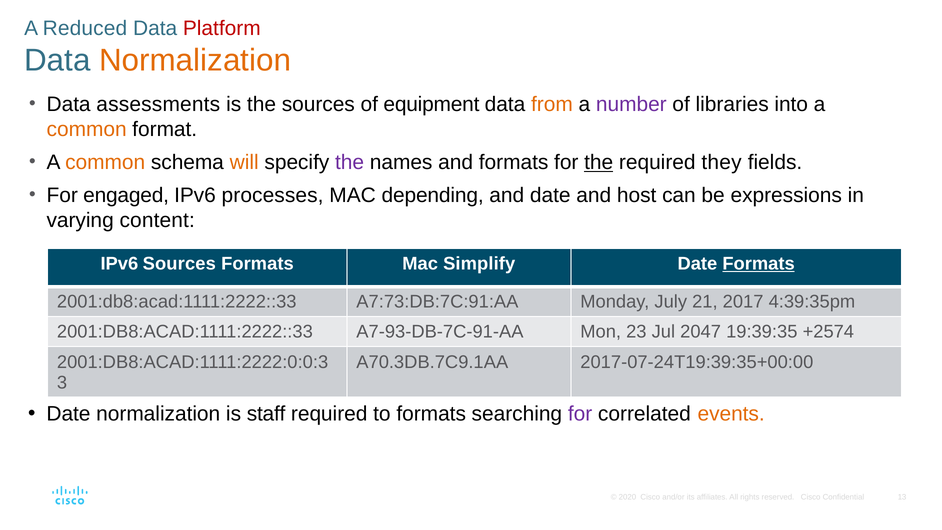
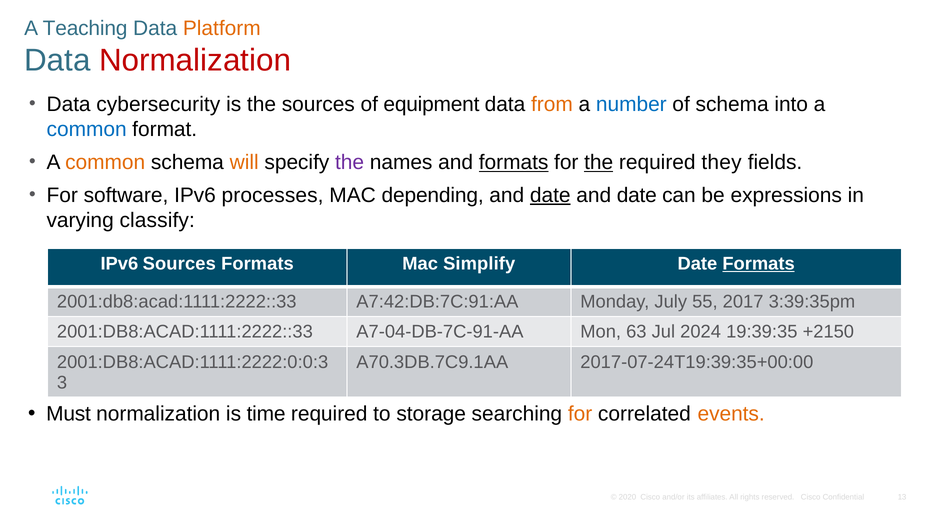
Reduced: Reduced -> Teaching (85, 28)
Platform colour: red -> orange (222, 28)
Normalization colour: orange -> red (195, 60)
assessments: assessments -> cybersecurity (158, 104)
number colour: purple -> blue (631, 104)
of libraries: libraries -> schema (732, 104)
common colour: orange -> blue (87, 129)
formats underline: none -> present (514, 162)
engaged: engaged -> software (126, 195)
date underline: none -> present (550, 195)
host: host -> date (637, 195)
content: content -> classify (157, 220)
A7:73:DB:7C:91:AA: A7:73:DB:7C:91:AA -> A7:42:DB:7C:91:AA (437, 302)
21: 21 -> 55 (705, 302)
4:39:35pm: 4:39:35pm -> 3:39:35pm (812, 302)
A7-93-DB-7C-91-AA: A7-93-DB-7C-91-AA -> A7-04-DB-7C-91-AA (440, 332)
23: 23 -> 63 (636, 332)
2047: 2047 -> 2024 (701, 332)
+2574: +2574 -> +2150 (828, 332)
Date: Date -> Must (69, 414)
staff: staff -> time (266, 414)
to formats: formats -> storage (431, 414)
for colour: purple -> orange (580, 414)
